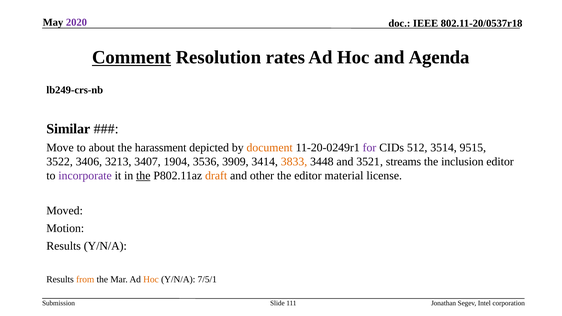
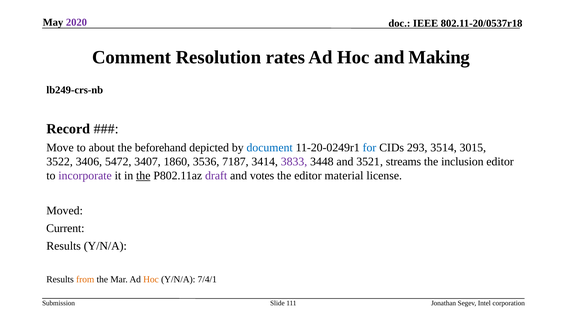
Comment underline: present -> none (132, 57)
Agenda: Agenda -> Making (439, 57)
Similar: Similar -> Record (68, 129)
harassment: harassment -> beforehand (161, 148)
document colour: orange -> blue (270, 148)
for colour: purple -> blue (369, 148)
512: 512 -> 293 (417, 148)
9515: 9515 -> 3015 (473, 148)
3213: 3213 -> 5472 (118, 162)
1904: 1904 -> 1860 (177, 162)
3909: 3909 -> 7187 (235, 162)
3833 colour: orange -> purple (294, 162)
draft colour: orange -> purple (216, 176)
other: other -> votes (262, 176)
Motion: Motion -> Current (65, 228)
7/5/1: 7/5/1 -> 7/4/1 (207, 280)
